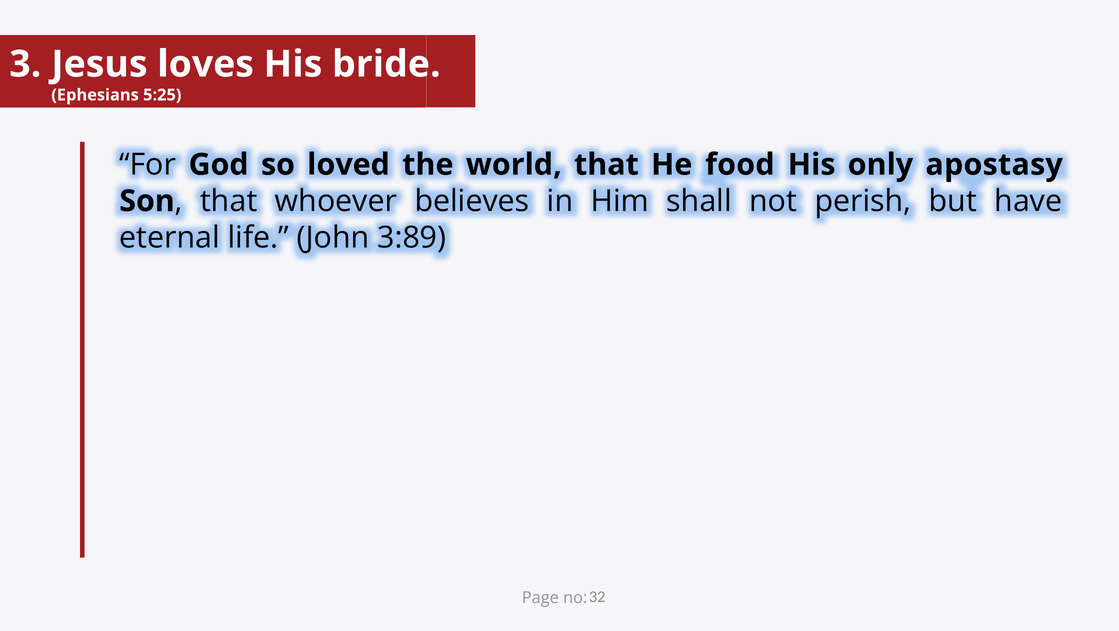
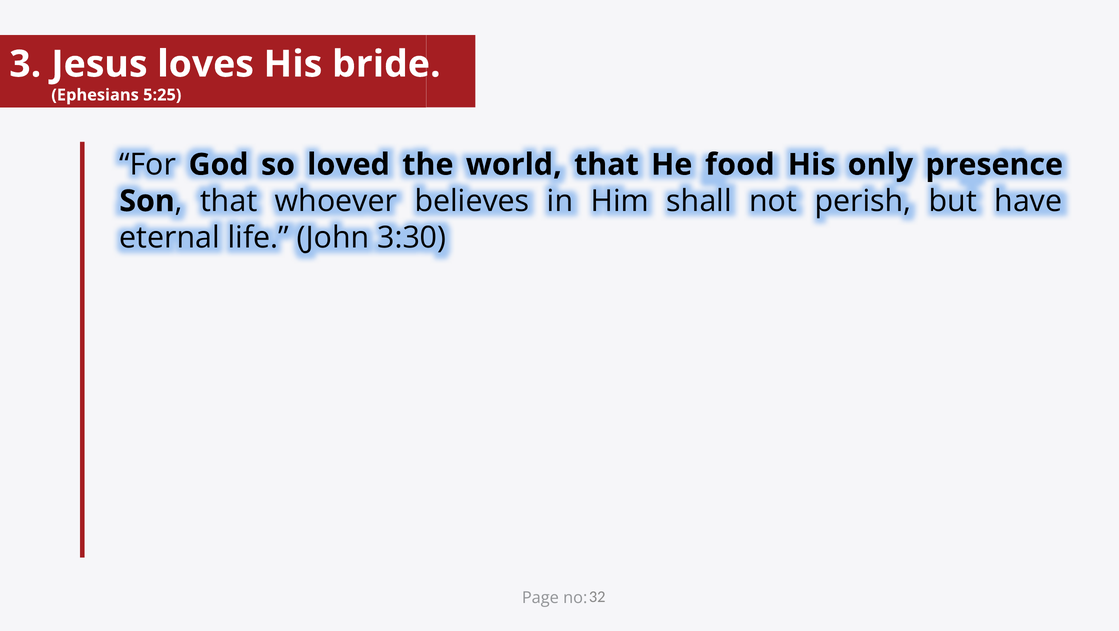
apostasy: apostasy -> presence (994, 165)
3:89: 3:89 -> 3:30 (412, 238)
